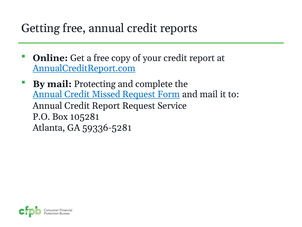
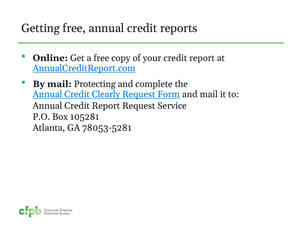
Missed: Missed -> Clearly (106, 94)
59336-5281: 59336-5281 -> 78053-5281 (107, 127)
